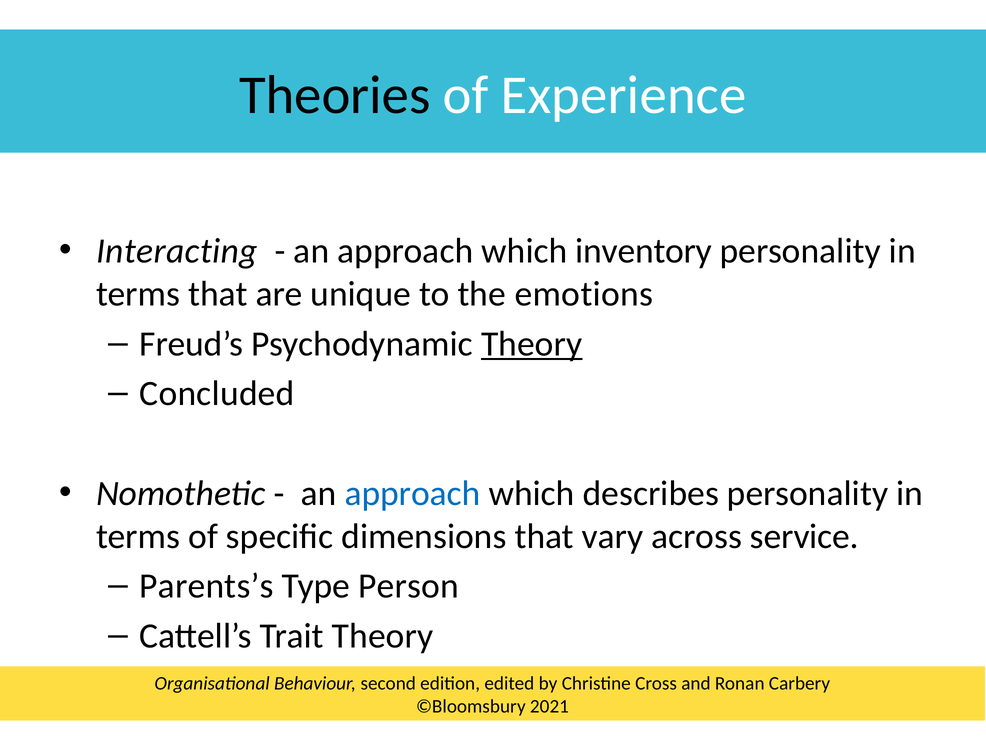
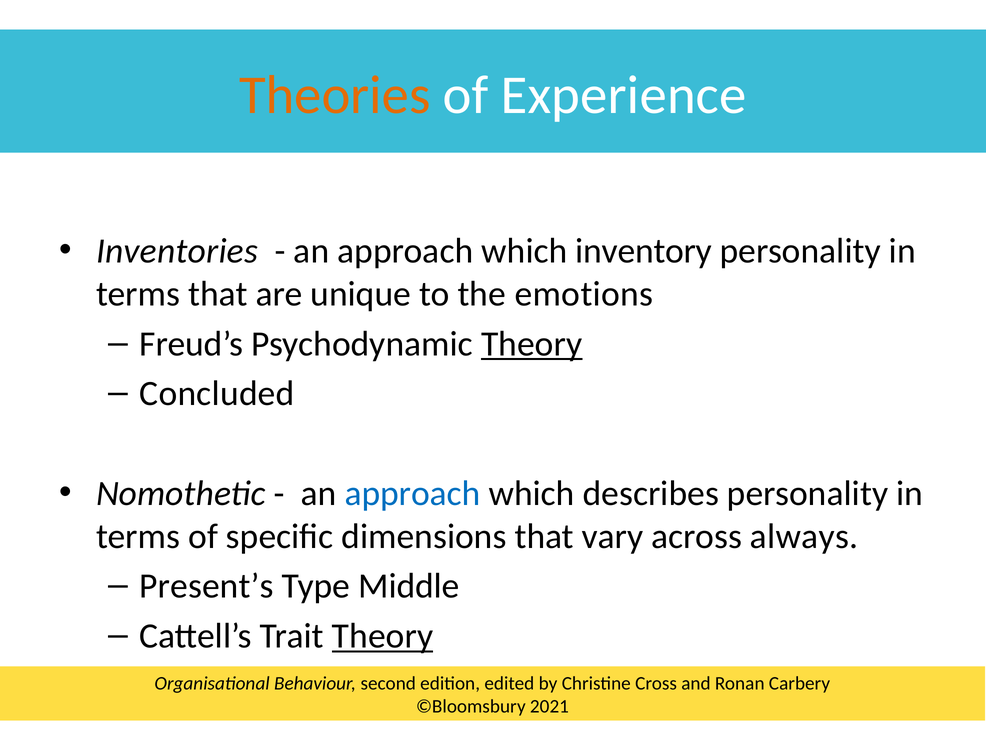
Theories colour: black -> orange (335, 95)
Interacting: Interacting -> Inventories (177, 251)
service: service -> always (804, 537)
Parents’s: Parents’s -> Present’s (206, 587)
Person: Person -> Middle (409, 587)
Theory underline: none -> present (382, 636)
